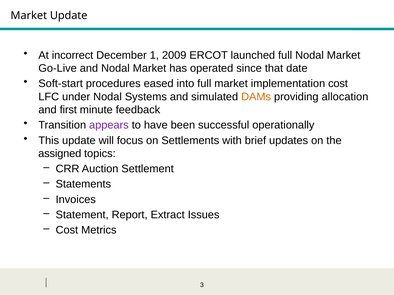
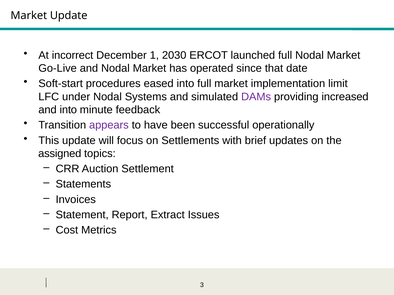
2009: 2009 -> 2030 (174, 55)
implementation cost: cost -> limit (338, 84)
DAMs colour: orange -> purple (256, 97)
allocation: allocation -> increased (345, 97)
and first: first -> into (68, 110)
